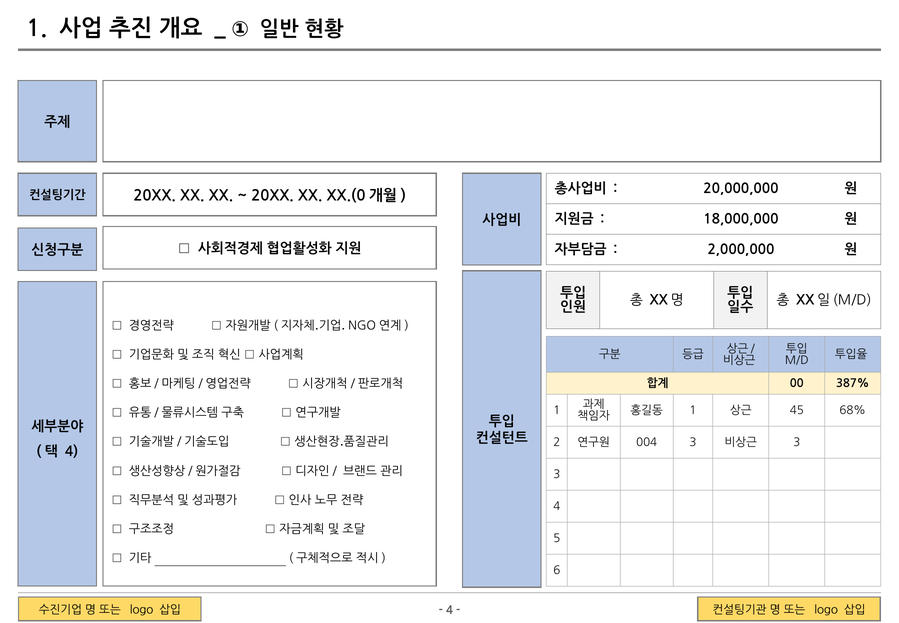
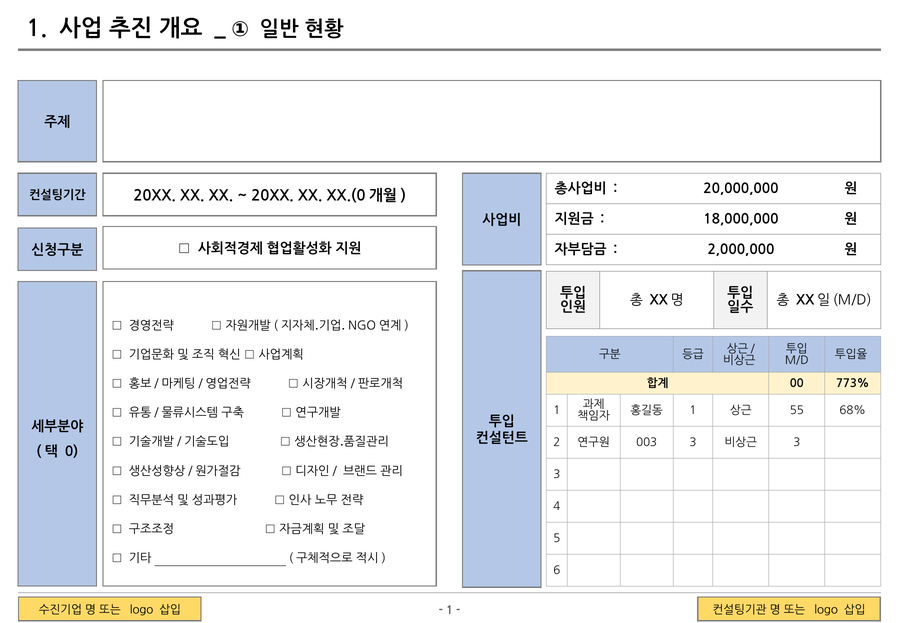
387%: 387% -> 773% (853, 383)
45: 45 -> 55 (797, 410)
004: 004 -> 003 (647, 442)
4: 4 -> 0 (72, 451)
4: 4 -> 1 (450, 610)
